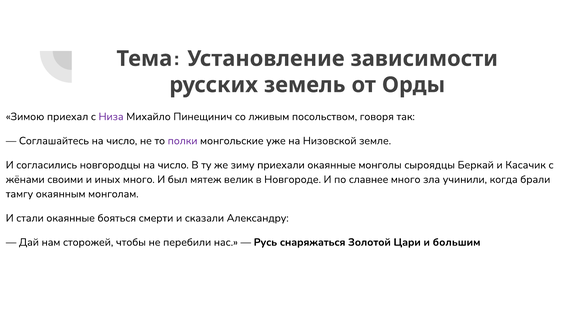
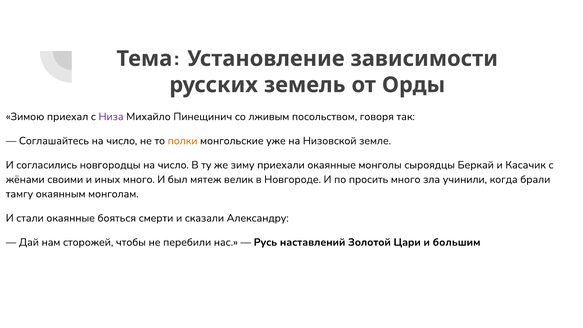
полки colour: purple -> orange (183, 141)
славнее: славнее -> просить (369, 179)
снаряжаться: снаряжаться -> наставлений (313, 242)
